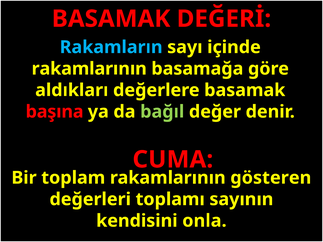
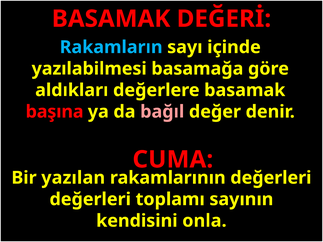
rakamlarının: rakamlarının -> yazılabilmesi (89, 69)
bağıl colour: light green -> pink (162, 112)
toplam: toplam -> yazılan (73, 178)
rakamlarının gösteren: gösteren -> değerleri (271, 178)
